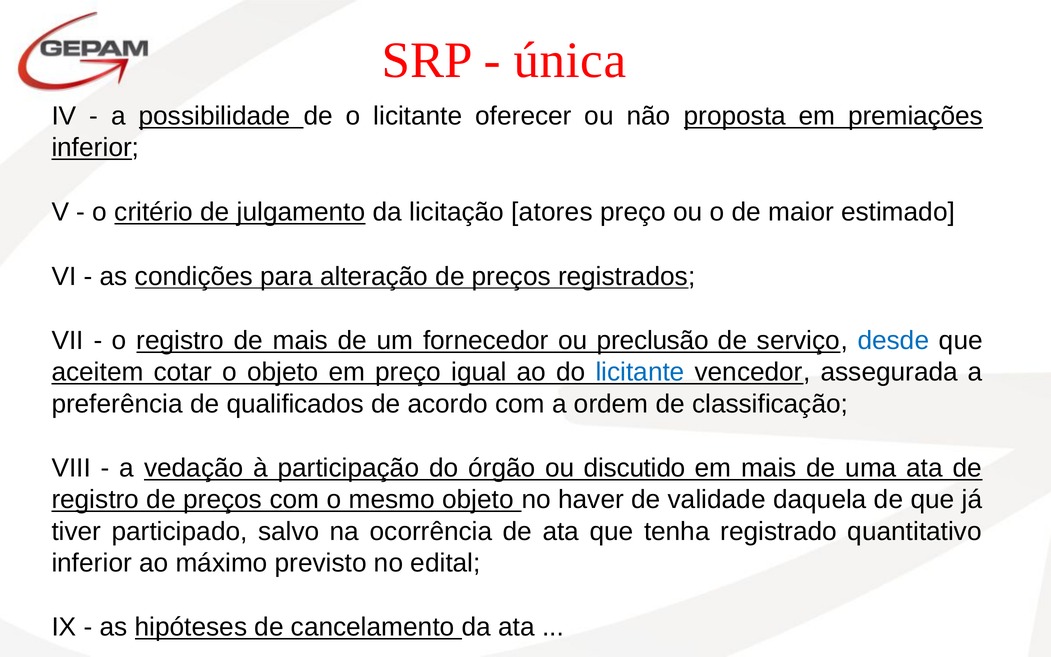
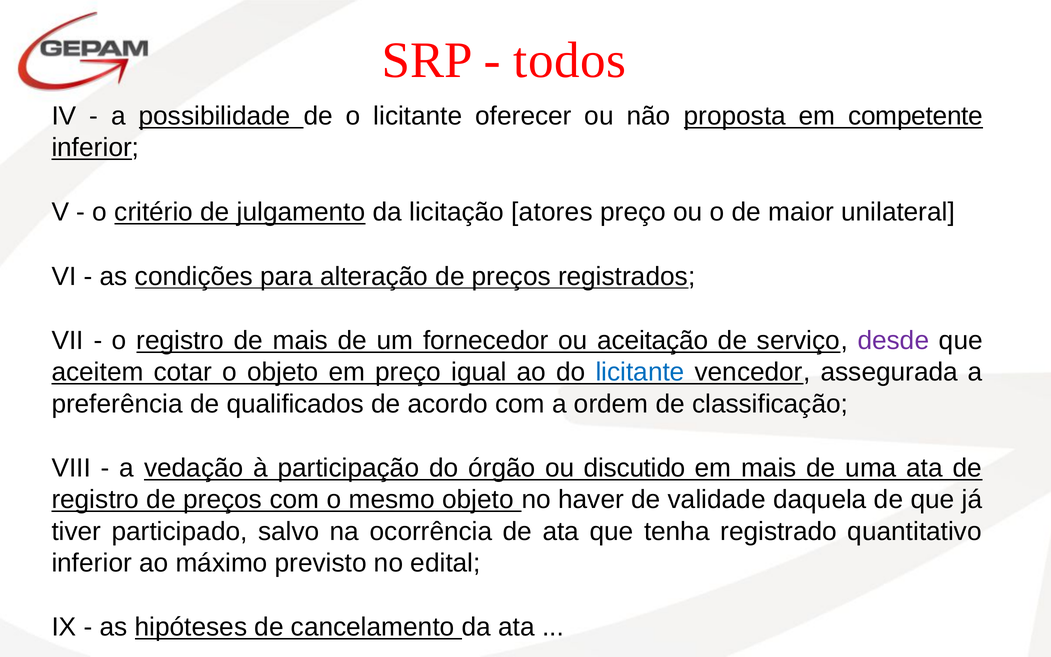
única: única -> todos (570, 60)
premiações: premiações -> competente (916, 116)
estimado: estimado -> unilateral (898, 212)
preclusão: preclusão -> aceitação (653, 341)
desde colour: blue -> purple (893, 341)
